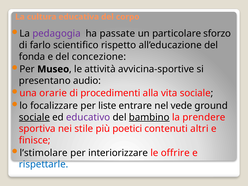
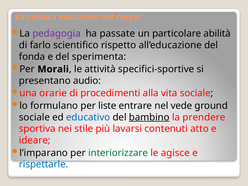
sforzo: sforzo -> abilità (217, 34)
concezione: concezione -> sperimenta (99, 57)
Museo: Museo -> Morali (53, 69)
avvicina-sportive: avvicina-sportive -> specifici-sportive (156, 69)
focalizzare: focalizzare -> formulano (54, 106)
sociale underline: present -> none (34, 117)
educativo colour: purple -> blue (88, 117)
poetici: poetici -> lavarsi (127, 129)
altri: altri -> atto (199, 129)
finisce: finisce -> ideare (35, 140)
l’stimolare: l’stimolare -> l’imparano (44, 153)
interiorizzare colour: black -> green (118, 153)
offrire: offrire -> agisce (175, 153)
